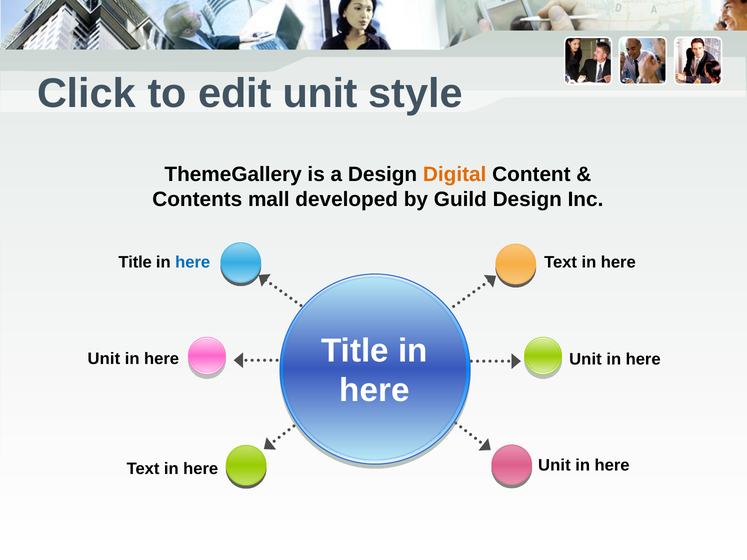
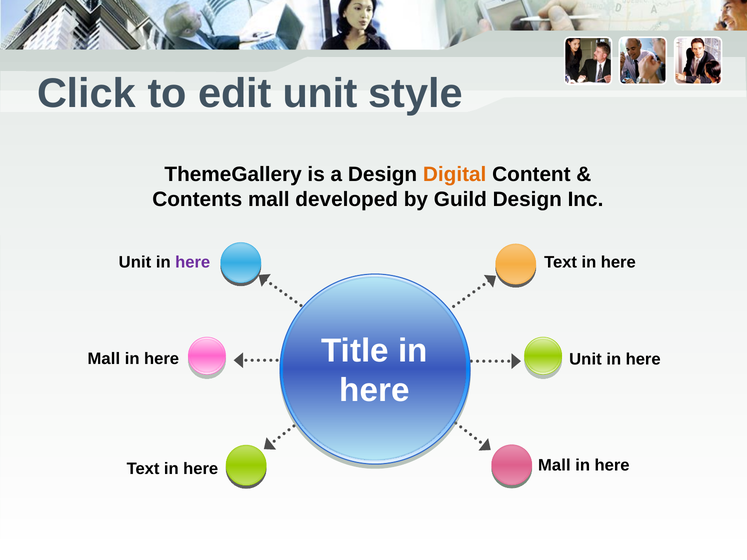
Title: Title -> Unit (135, 262)
here colour: blue -> purple (193, 262)
Unit: Unit -> Mall (104, 359)
Unit: Unit -> Mall (554, 465)
